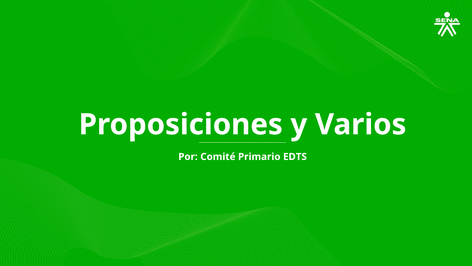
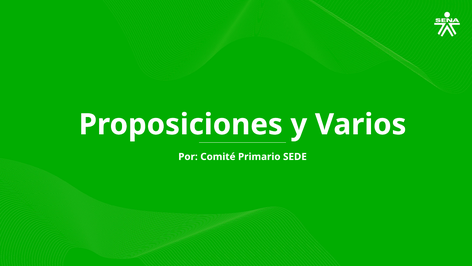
EDTS: EDTS -> SEDE (295, 156)
